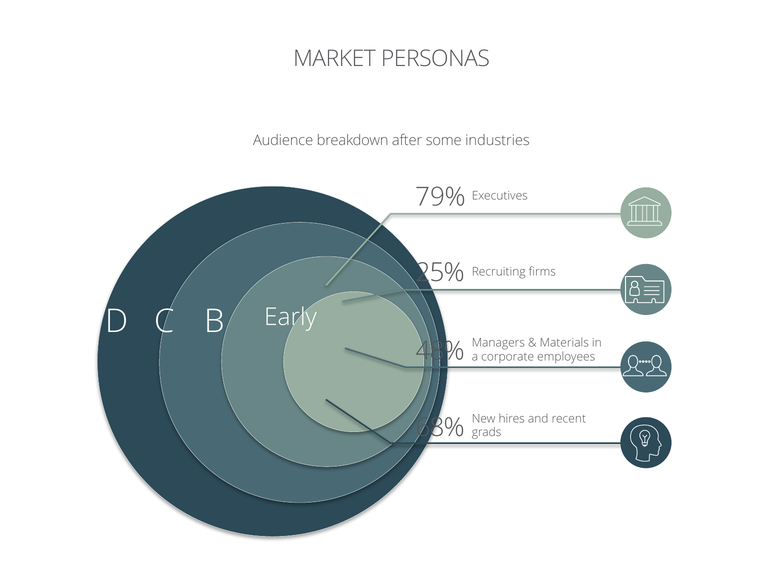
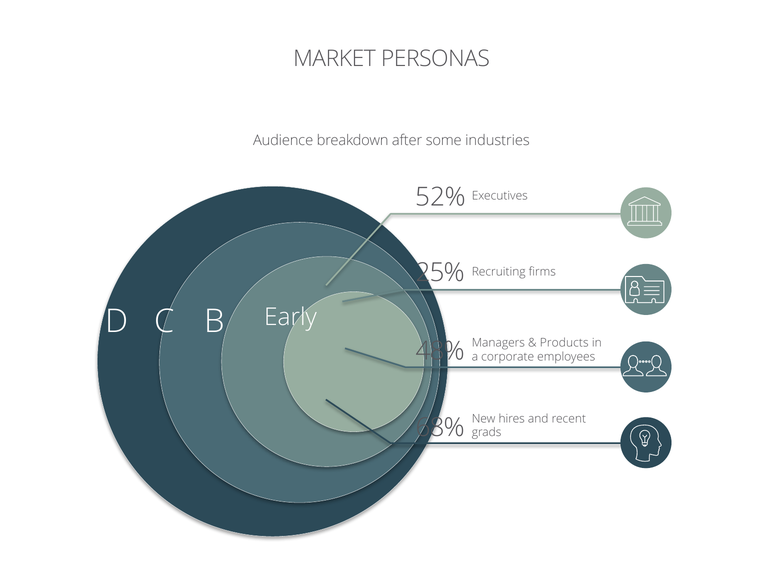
79%: 79% -> 52% (441, 197)
Materials: Materials -> Products (564, 343)
